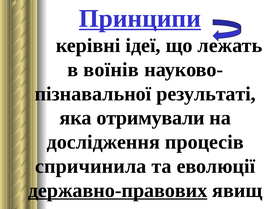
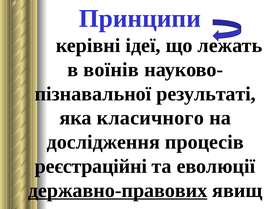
Принципи underline: present -> none (140, 18)
отримували: отримували -> класичного (150, 118)
спричинила: спричинила -> реєстраційні (91, 166)
